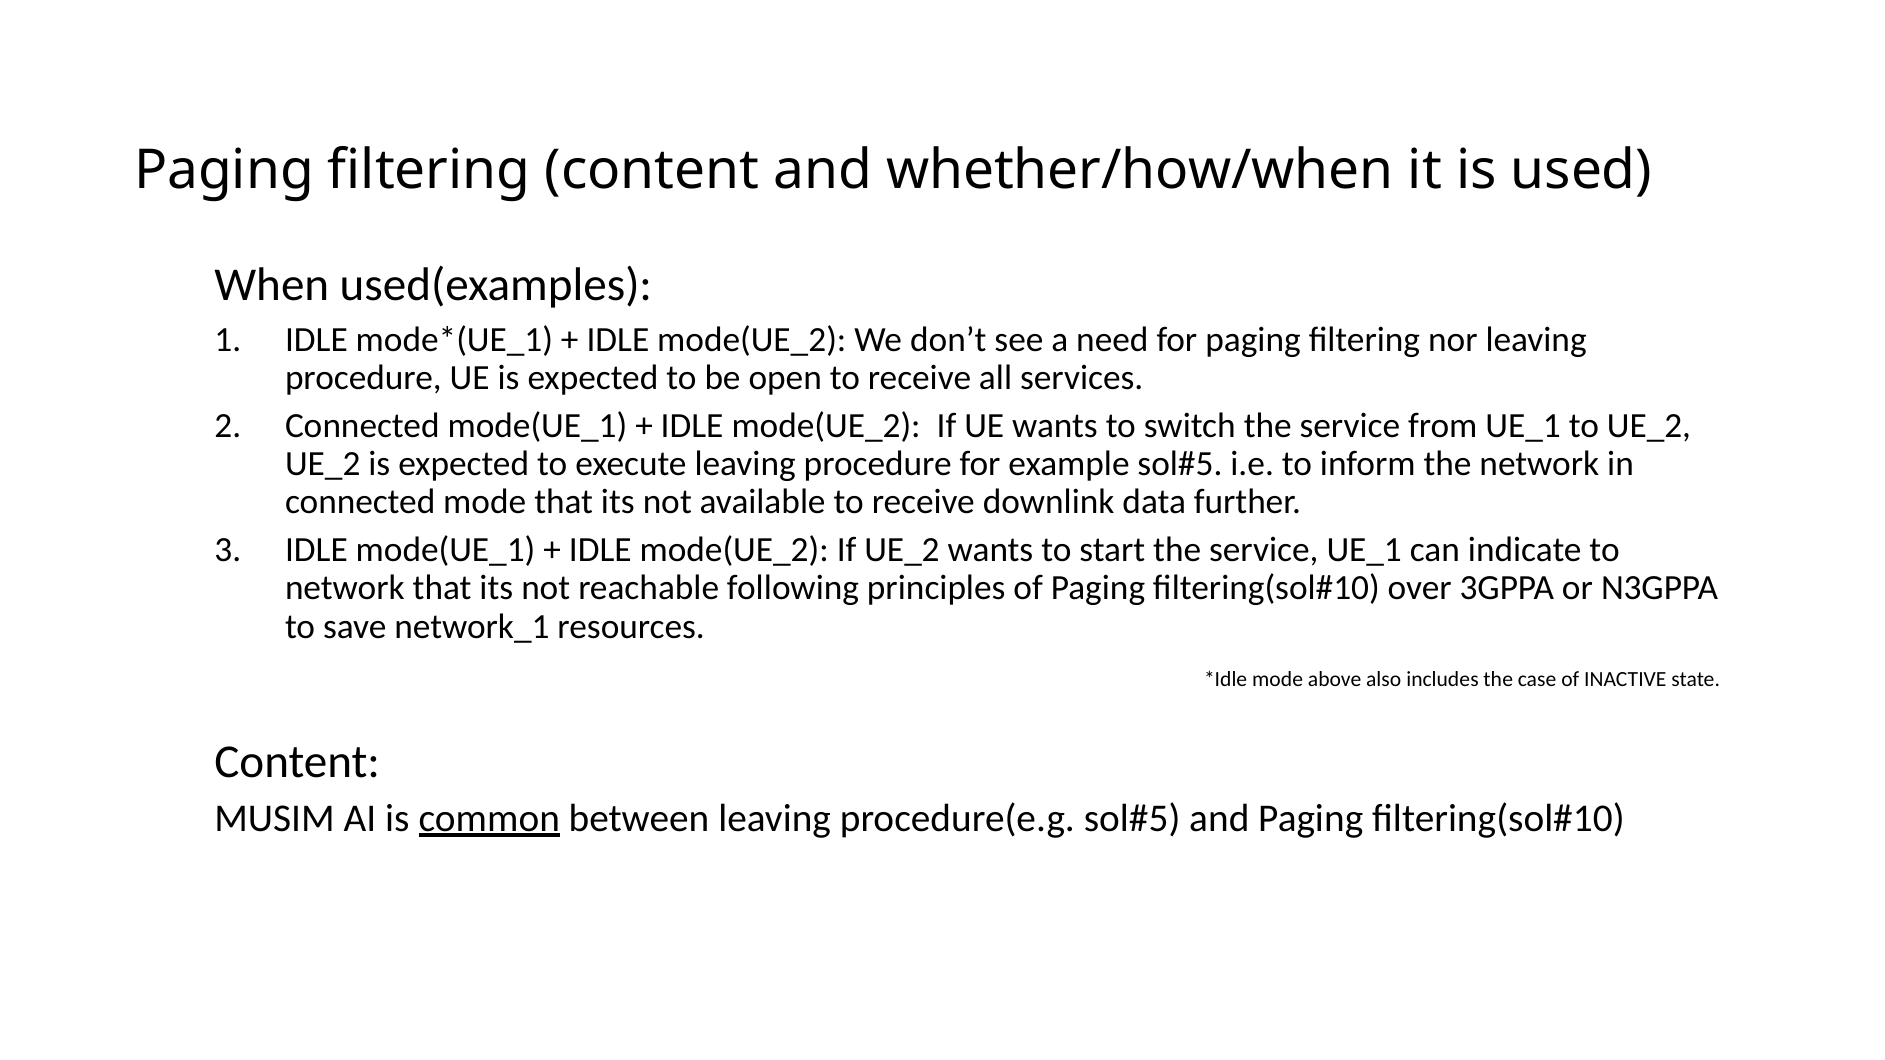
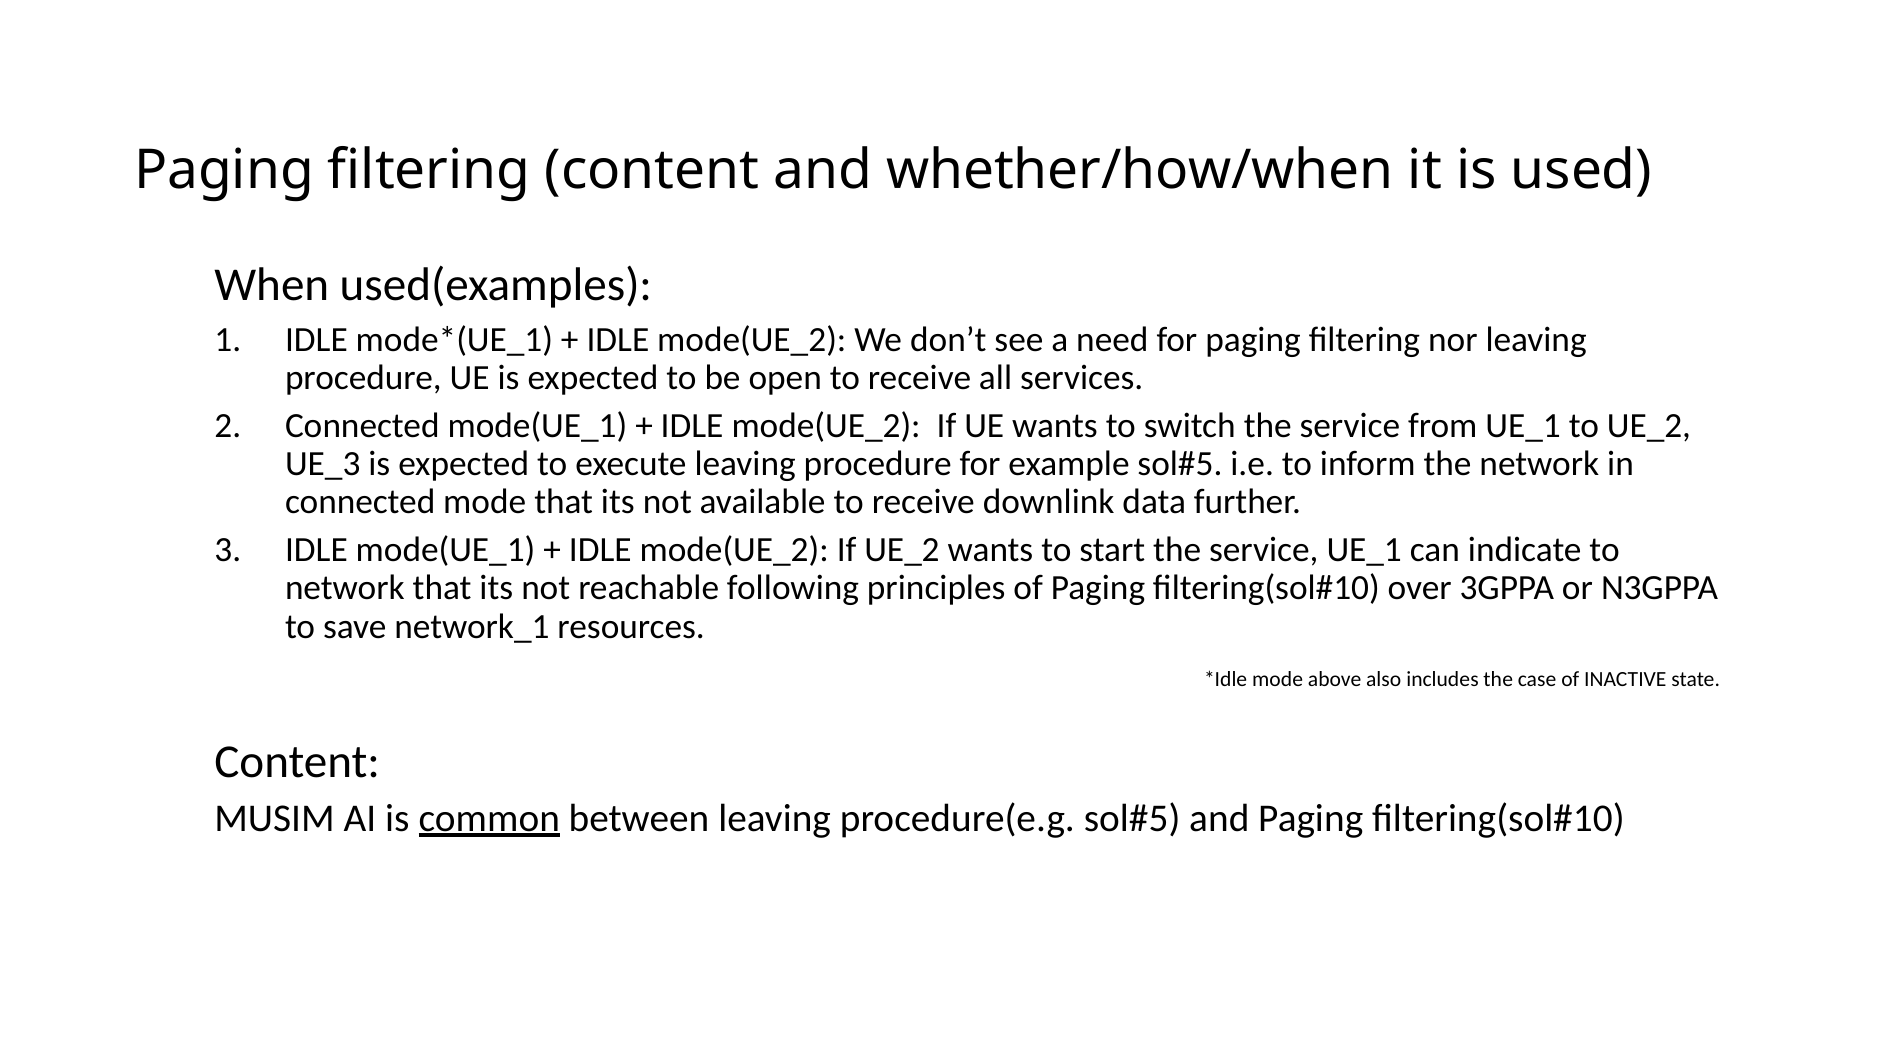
UE_2: UE_2 -> UE_3 (323, 464)
